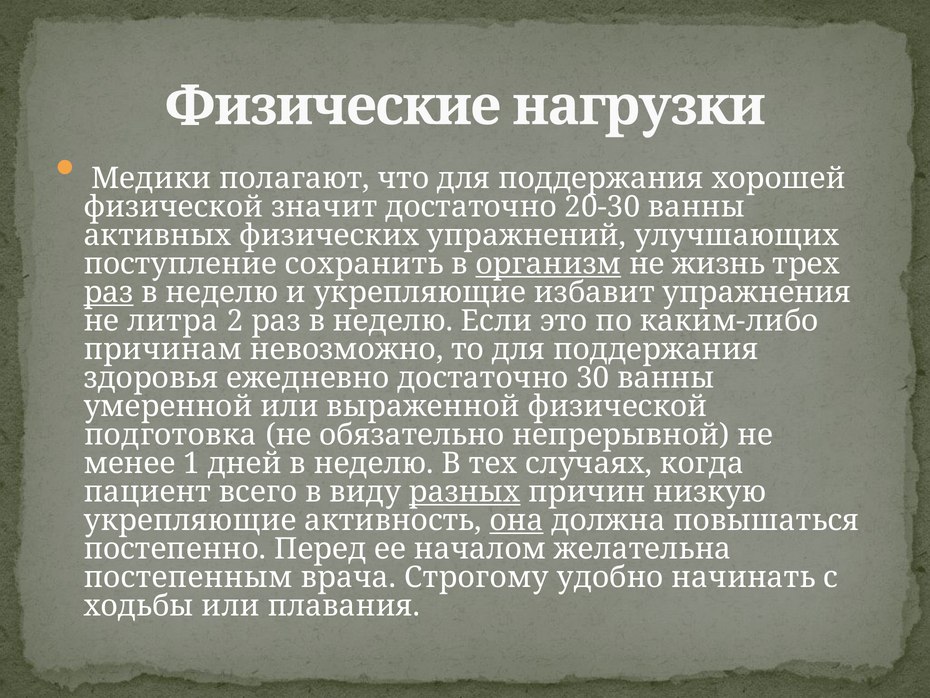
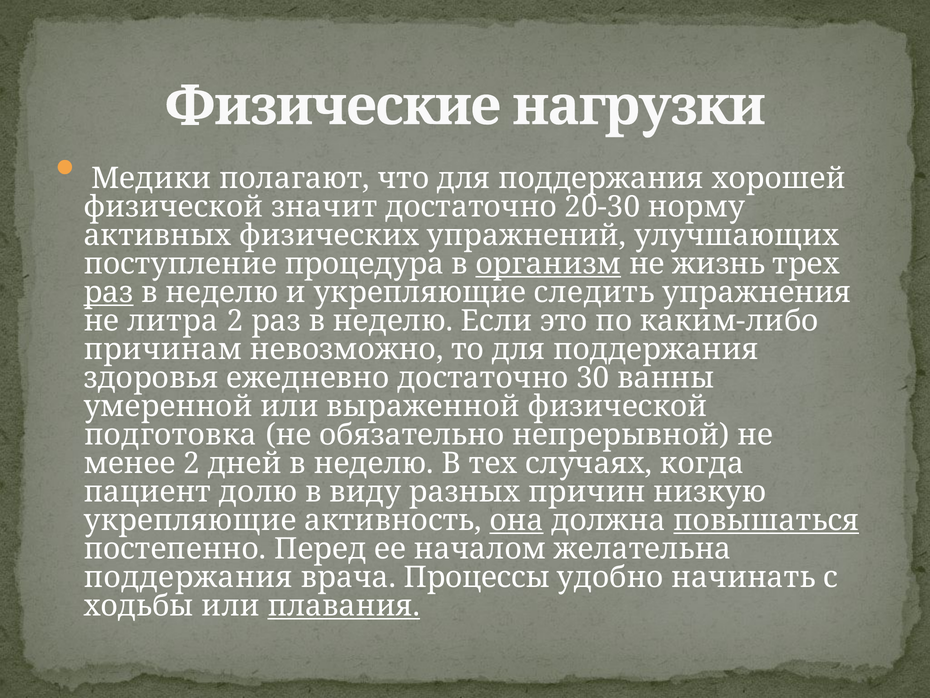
20-30 ванны: ванны -> норму (696, 207)
сохранить: сохранить -> процедура (364, 264)
избавит: избавит -> следить (594, 292)
менее 1: 1 -> 2 (192, 463)
всего: всего -> долю (258, 492)
разных underline: present -> none (465, 492)
повышаться underline: none -> present (766, 520)
постепенным: постепенным -> поддержания (188, 577)
Строгому: Строгому -> Процессы (477, 577)
плавания underline: none -> present (344, 606)
